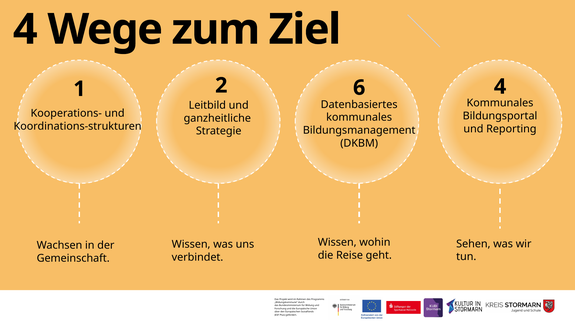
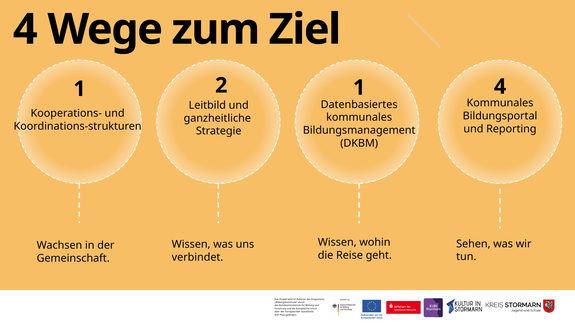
2 6: 6 -> 1 (359, 88)
